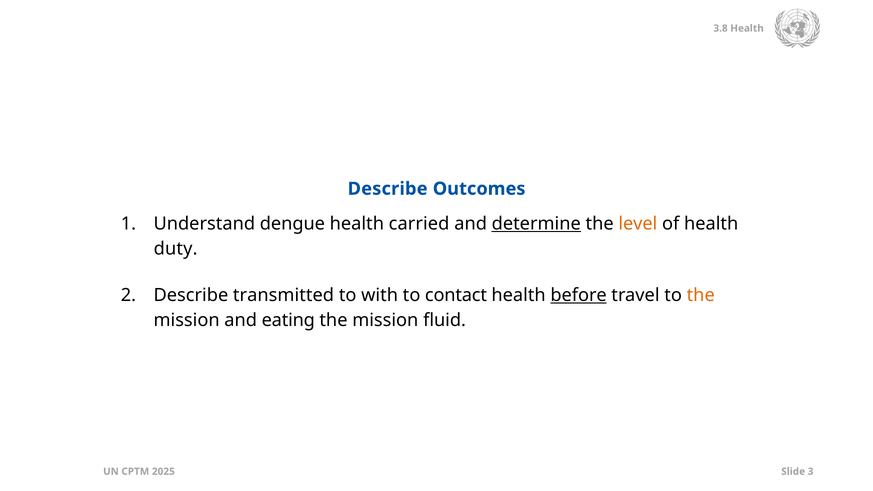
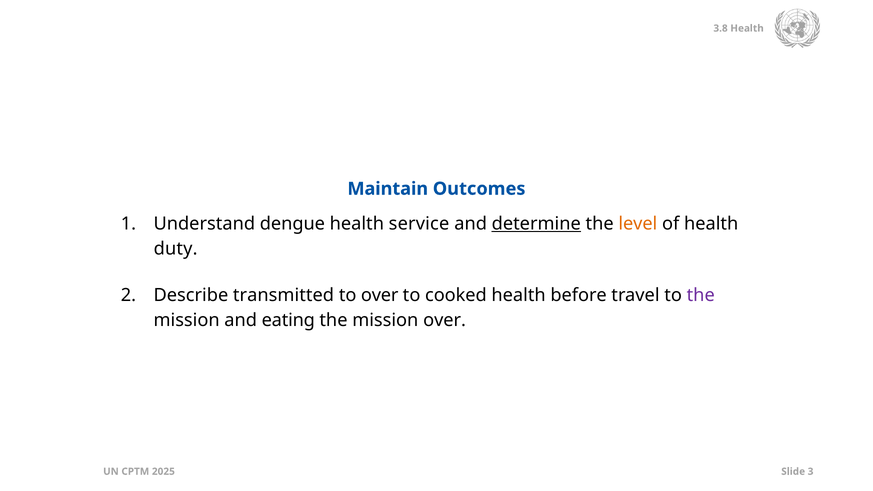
Describe: Describe -> Maintain (388, 189)
carried: carried -> service (419, 224)
to with: with -> over (380, 295)
contact: contact -> cooked (456, 295)
before underline: present -> none (579, 295)
the colour: orange -> purple (701, 295)
mission fluid: fluid -> over (445, 320)
